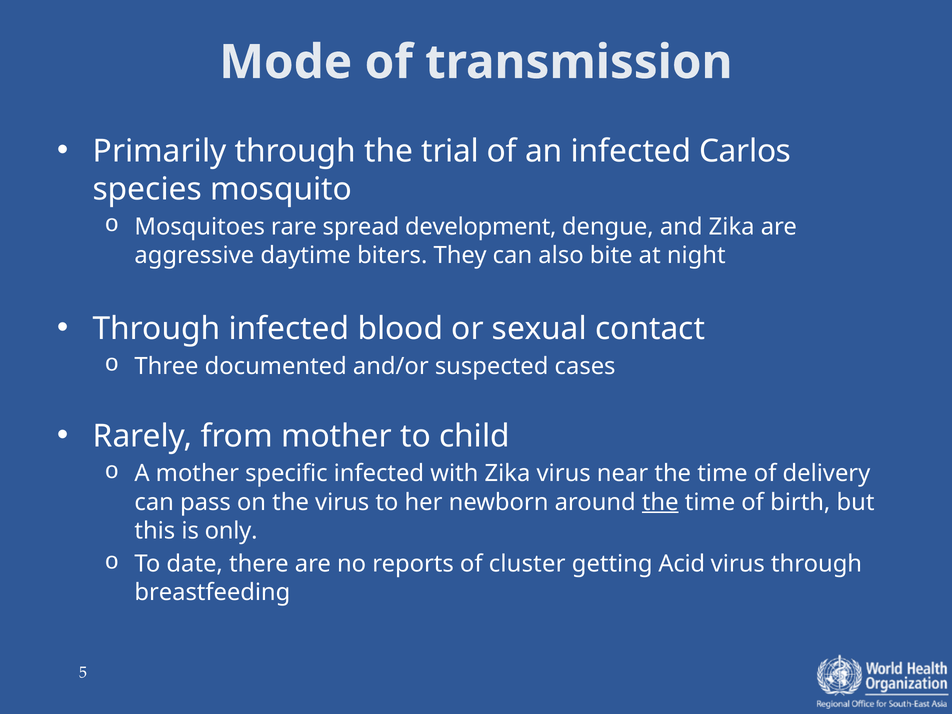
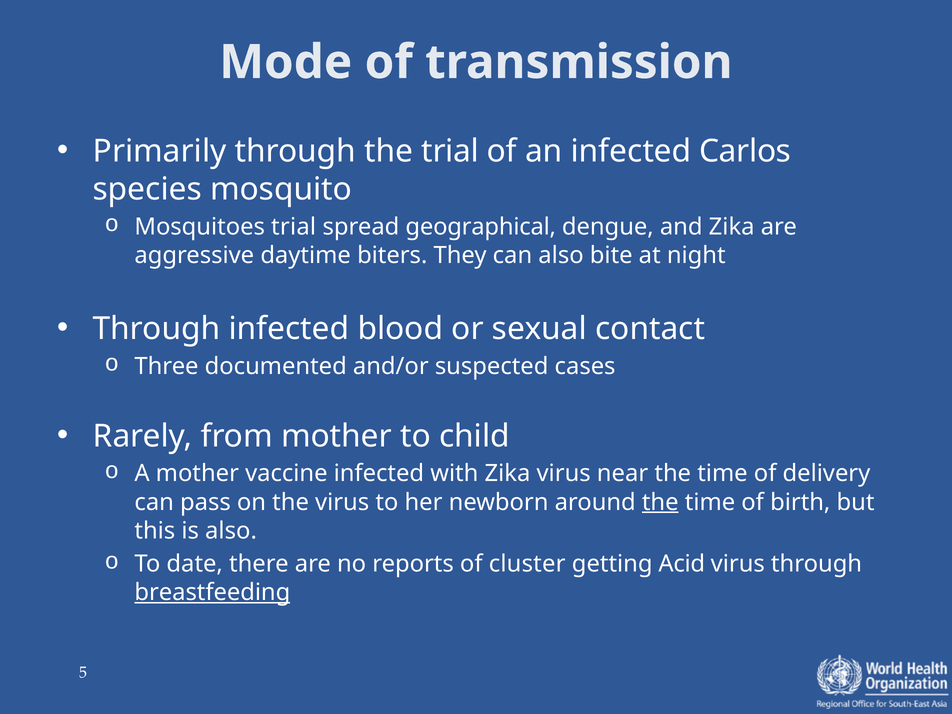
Mosquitoes rare: rare -> trial (294, 227)
development: development -> geographical (481, 227)
specific: specific -> vaccine (286, 474)
is only: only -> also (231, 531)
breastfeeding underline: none -> present (212, 593)
